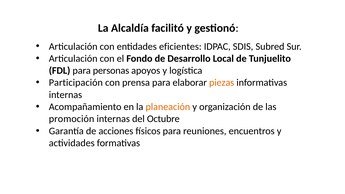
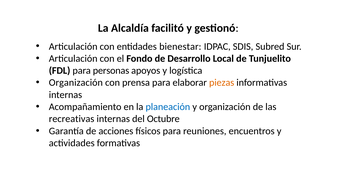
eficientes: eficientes -> bienestar (180, 46)
Participación: Participación -> Organización (76, 83)
planeación colour: orange -> blue (168, 107)
promoción: promoción -> recreativas (72, 119)
